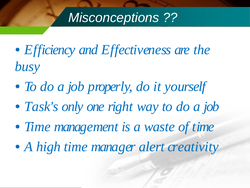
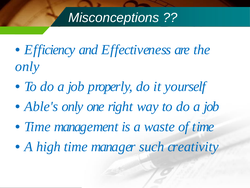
busy: busy -> only (27, 66)
Task's: Task's -> Able's (41, 106)
alert: alert -> such (152, 146)
